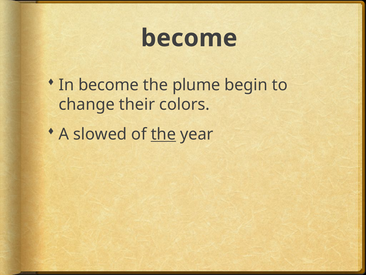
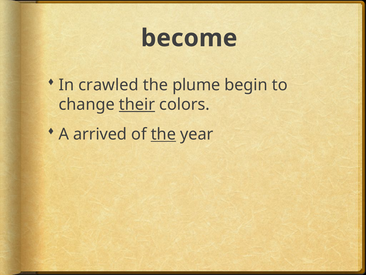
In become: become -> crawled (108, 85)
their underline: none -> present (137, 104)
slowed: slowed -> arrived (100, 134)
